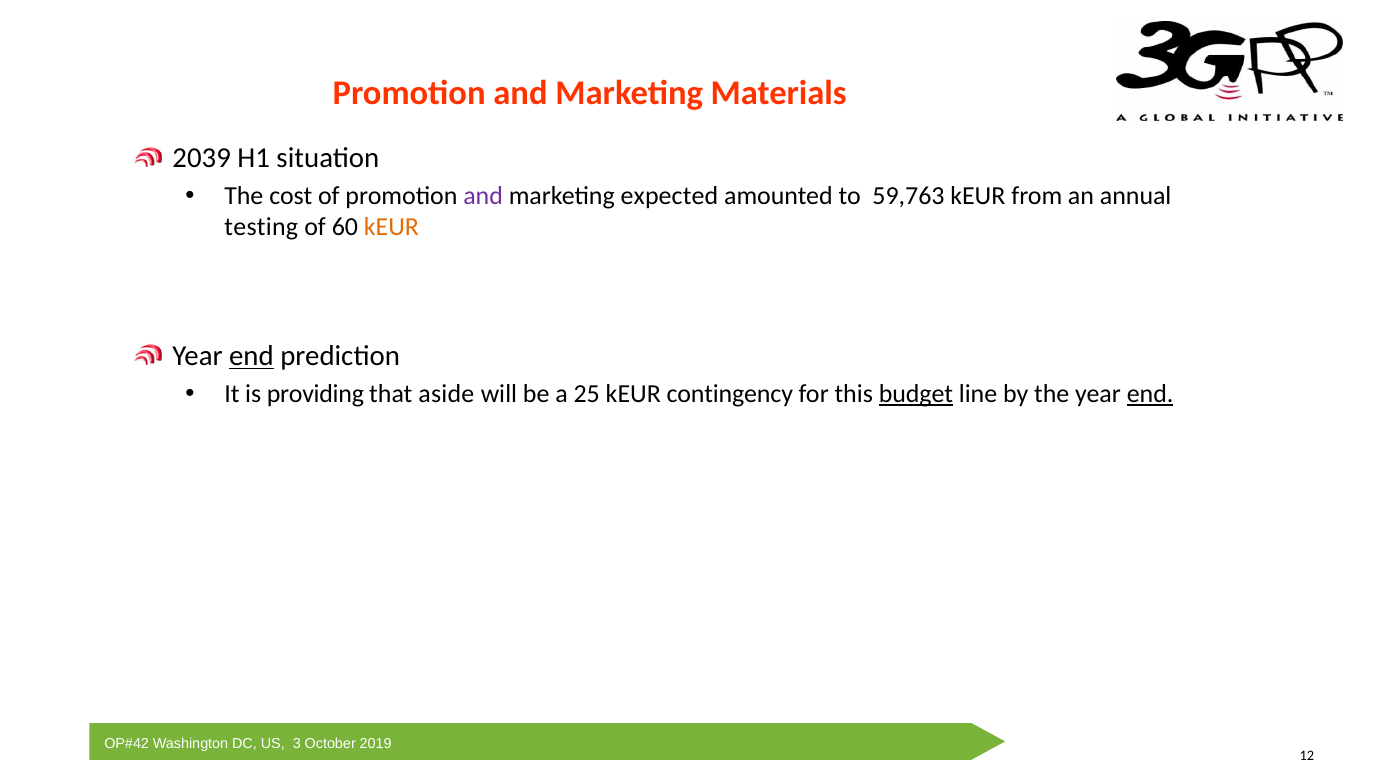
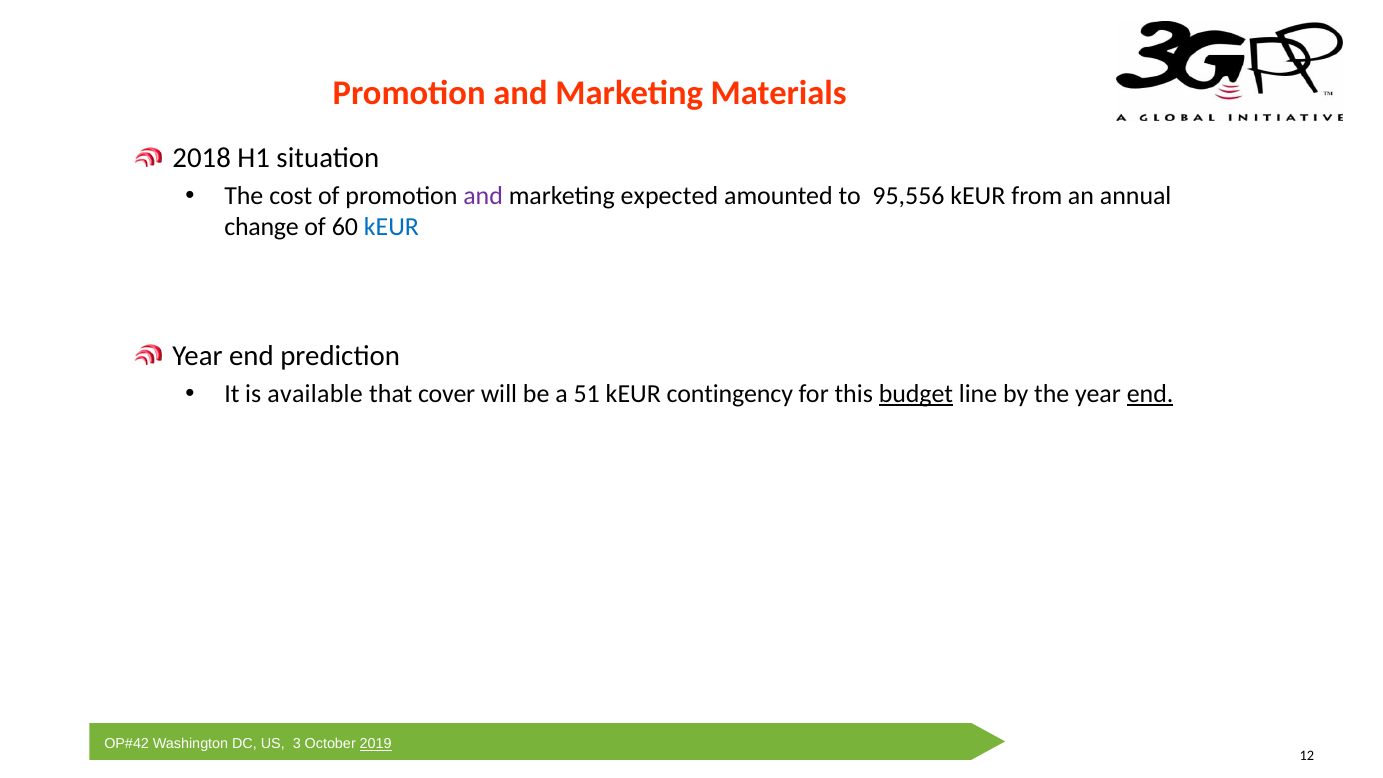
2039: 2039 -> 2018 (202, 158)
59,763: 59,763 -> 95,556 (908, 196)
testing: testing -> change (262, 227)
kEUR colour: orange -> blue (391, 227)
end underline: present -> none (251, 356)
providing: providing -> available (315, 394)
aside: aside -> cover (447, 394)
25: 25 -> 51 (587, 394)
2019 underline: none -> present (376, 744)
